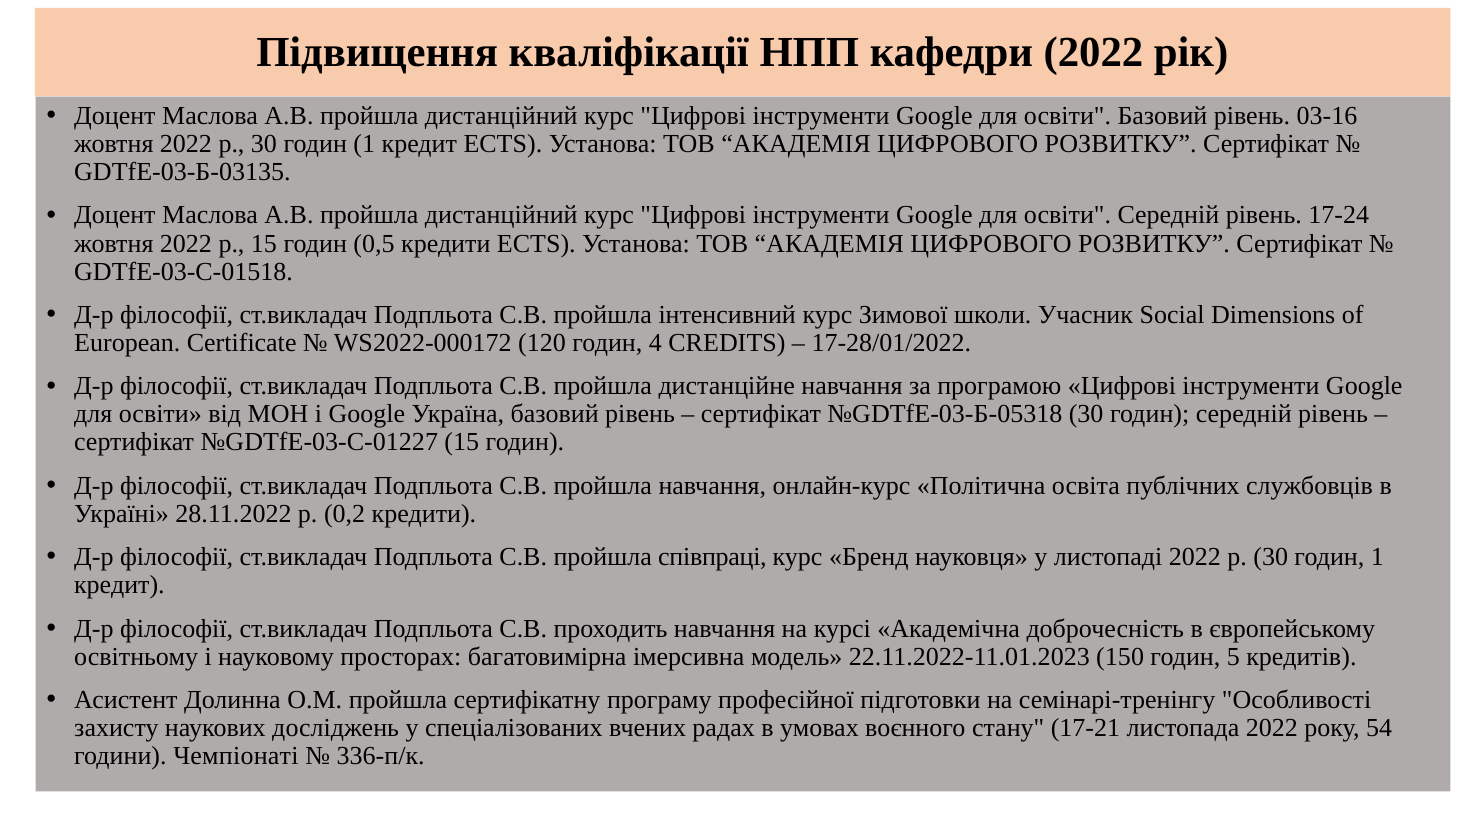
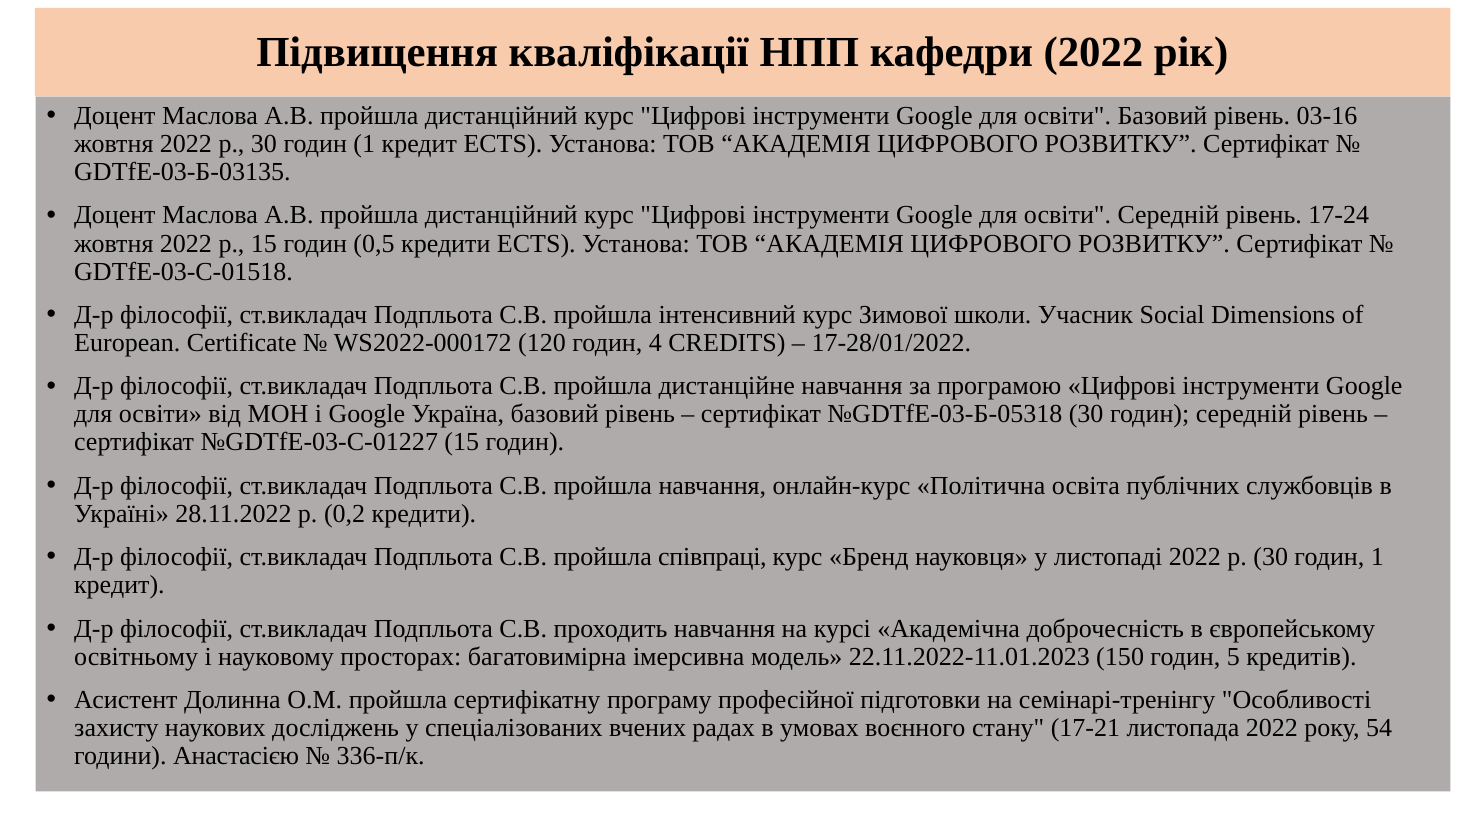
Чемпіонаті: Чемпіонаті -> Анастасією (236, 756)
